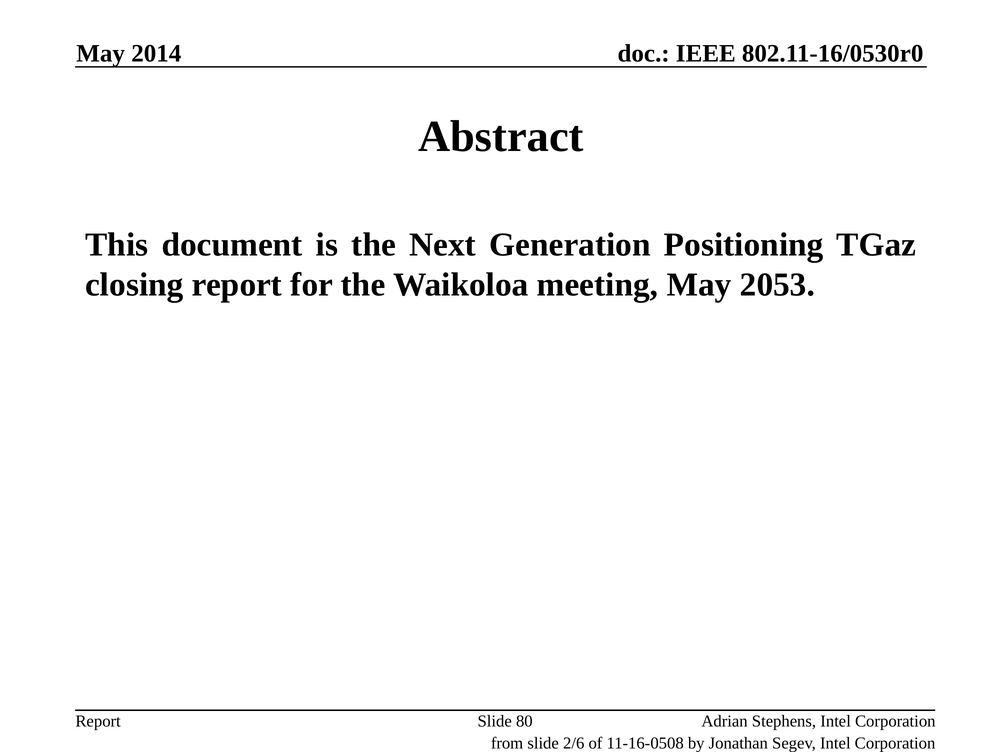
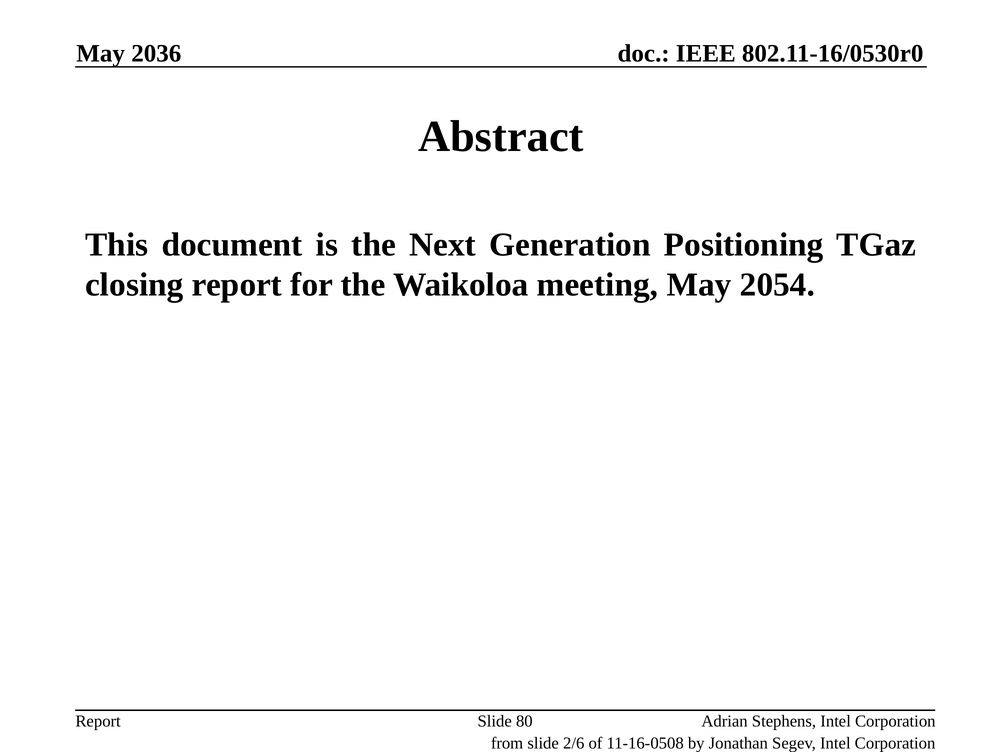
2014: 2014 -> 2036 (156, 53)
2053: 2053 -> 2054 (777, 285)
